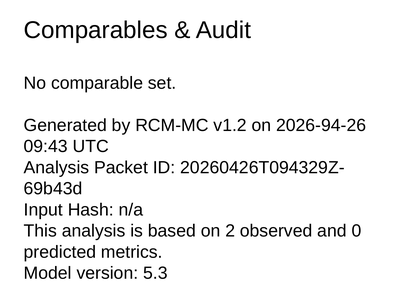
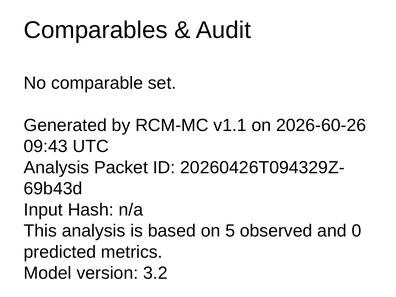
v1.2: v1.2 -> v1.1 (230, 125)
2026-94-26: 2026-94-26 -> 2026-60-26 (321, 125)
2: 2 -> 5 (230, 231)
5.3: 5.3 -> 3.2 (155, 273)
